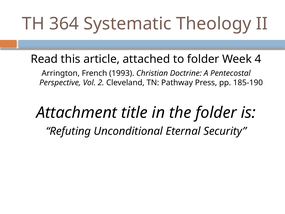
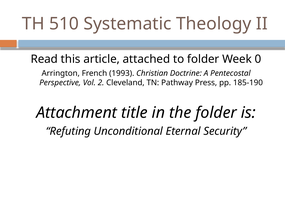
364: 364 -> 510 (64, 24)
4: 4 -> 0 (258, 59)
